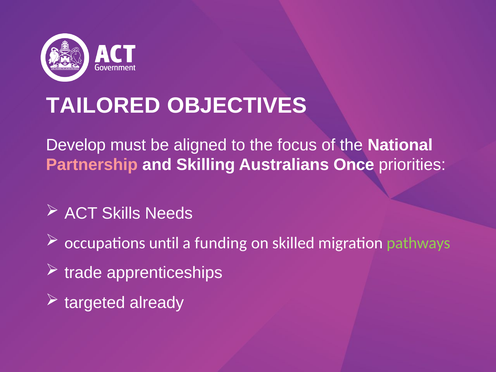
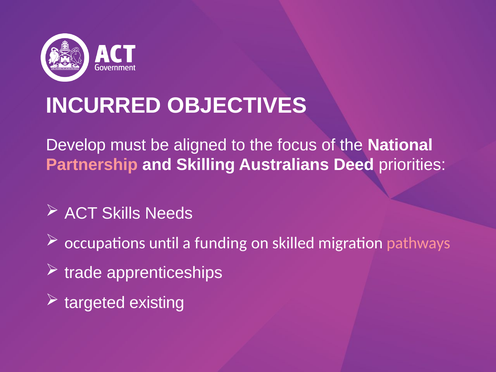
TAILORED: TAILORED -> INCURRED (104, 106)
Once: Once -> Deed (354, 165)
pathways colour: light green -> pink (418, 243)
already: already -> existing (157, 303)
